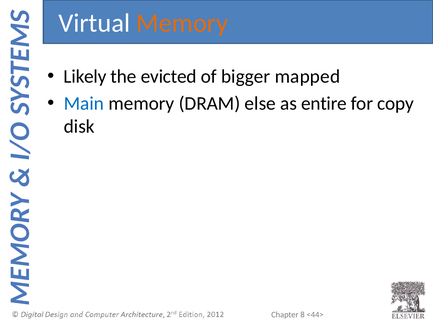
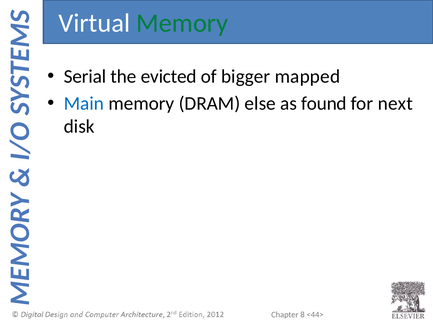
Memory colour: orange -> green (182, 23)
Likely: Likely -> Serial (85, 76)
entire: entire -> found (324, 103)
copy: copy -> next (395, 103)
